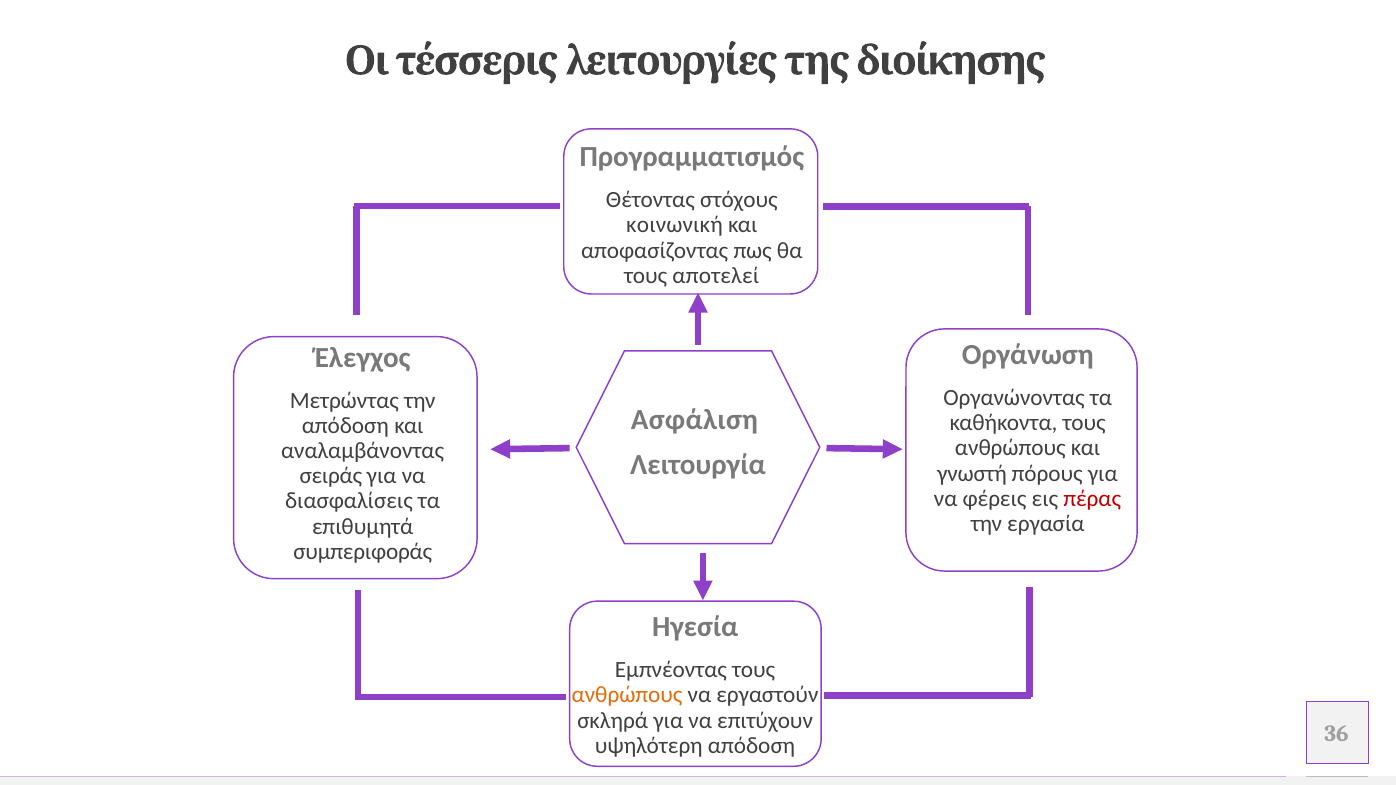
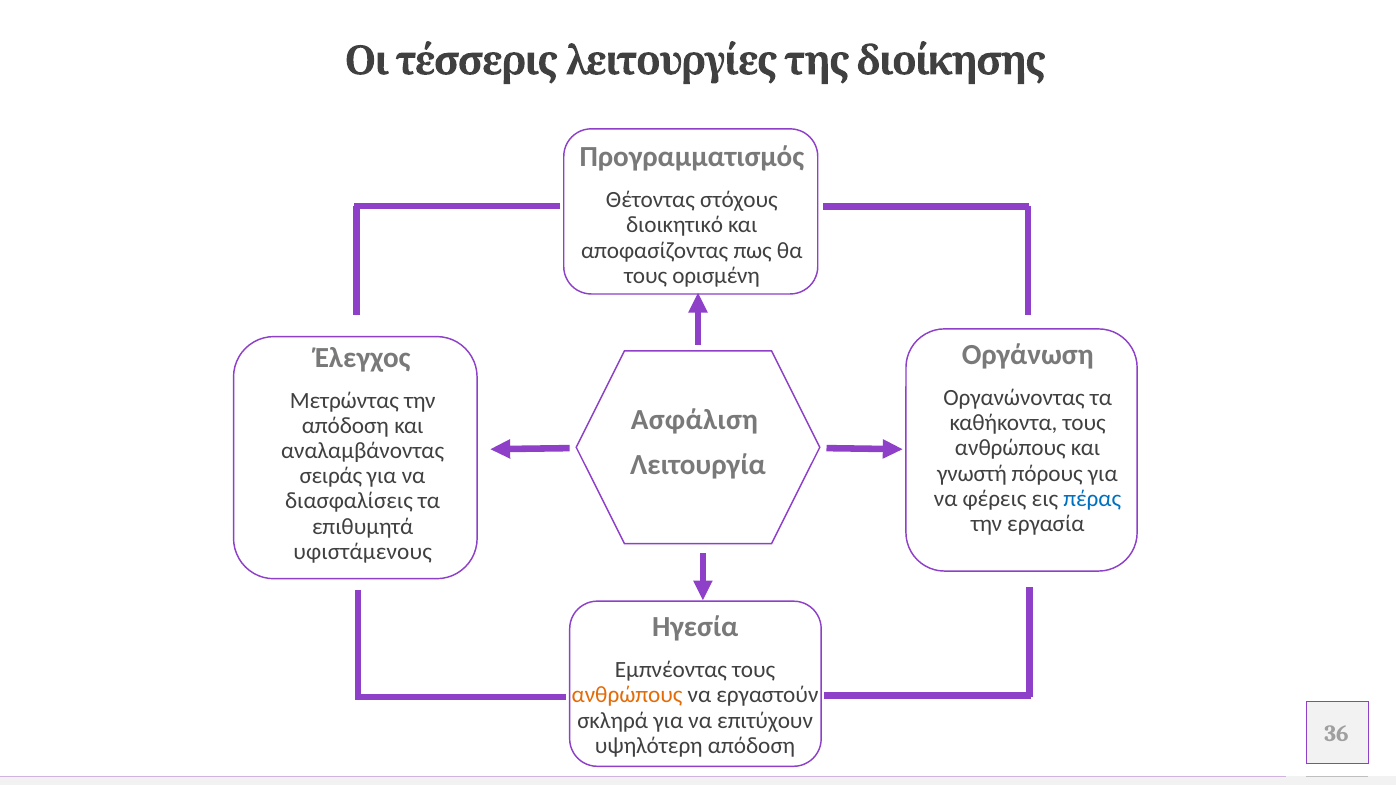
κοινωνική: κοινωνική -> διοικητικό (675, 225)
αποτελεί: αποτελεί -> ορισμένη (716, 276)
πέρας colour: red -> blue (1092, 499)
συμπεριφοράς: συμπεριφοράς -> υφιστάμενους (363, 552)
